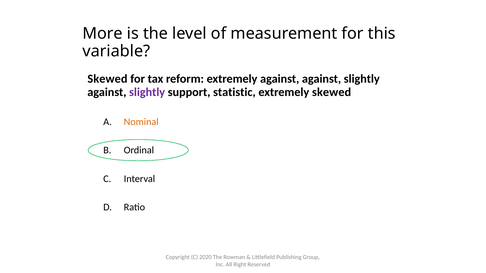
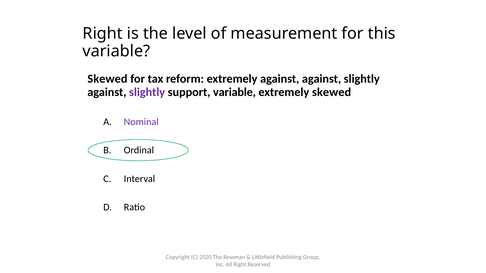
More: More -> Right (103, 34)
support statistic: statistic -> variable (234, 92)
Nominal colour: orange -> purple (141, 122)
